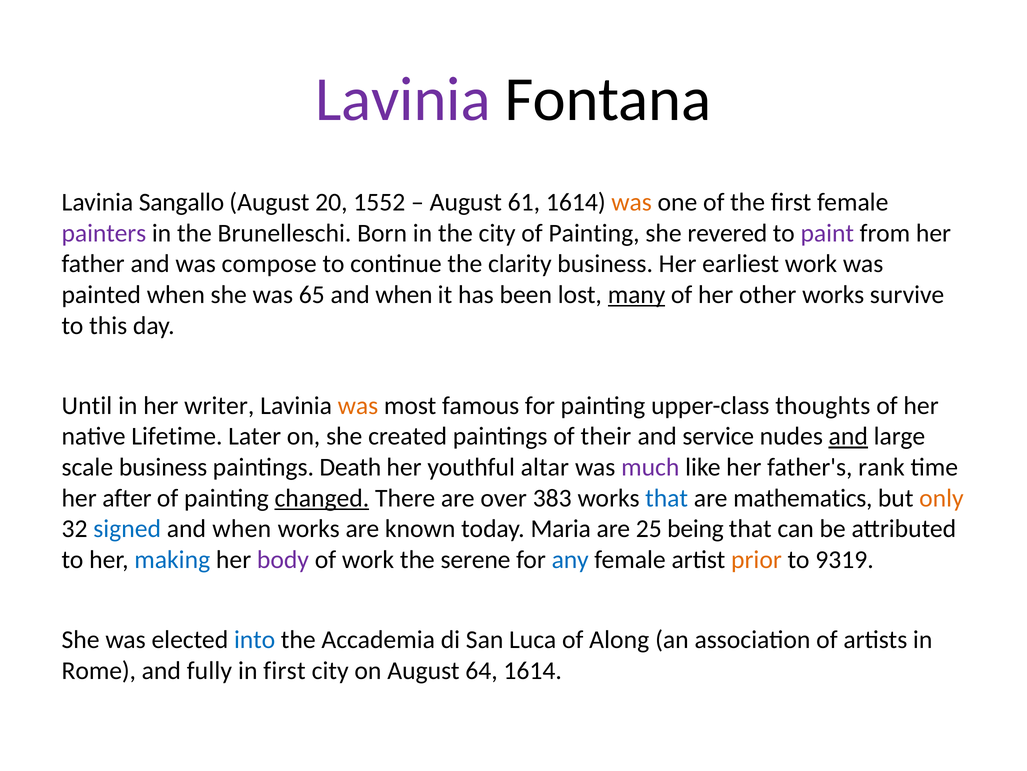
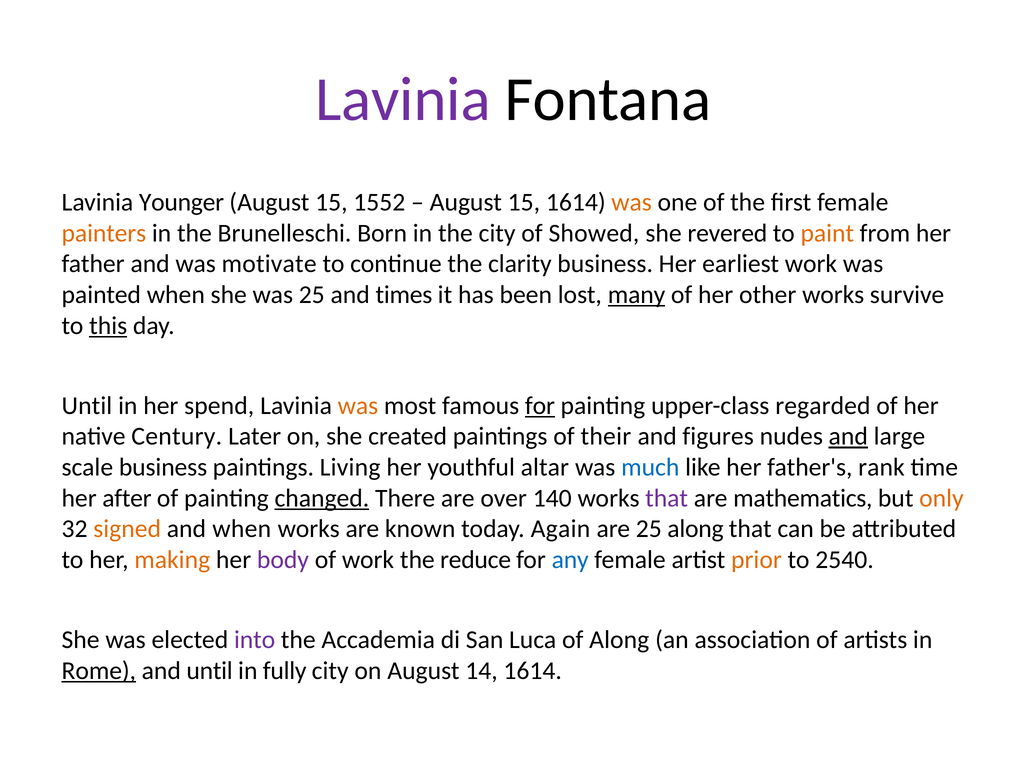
Sangallo: Sangallo -> Younger (182, 202)
20: 20 -> 15 (331, 202)
61: 61 -> 15 (524, 202)
painters colour: purple -> orange (104, 233)
city of Painting: Painting -> Showed (594, 233)
paint colour: purple -> orange (827, 233)
compose: compose -> motivate (269, 264)
was 65: 65 -> 25 (312, 294)
when: when -> times (404, 294)
this underline: none -> present (108, 325)
writer: writer -> spend (219, 405)
for underline: none -> present (540, 405)
thoughts: thoughts -> regarded (823, 405)
Lifetime: Lifetime -> Century (177, 436)
service: service -> figures (718, 436)
Death: Death -> Living (350, 467)
much colour: purple -> blue (650, 467)
383: 383 -> 140 (552, 498)
that colour: blue -> purple (667, 498)
signed colour: blue -> orange (127, 528)
Maria: Maria -> Again (560, 528)
25 being: being -> along (695, 528)
making colour: blue -> orange (172, 559)
serene: serene -> reduce (476, 559)
9319: 9319 -> 2540 (845, 559)
into colour: blue -> purple (255, 639)
Rome underline: none -> present (99, 670)
and fully: fully -> until (210, 670)
in first: first -> fully (285, 670)
64: 64 -> 14 (481, 670)
